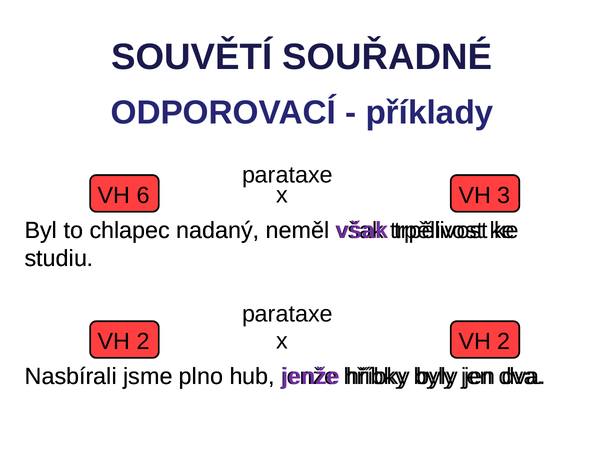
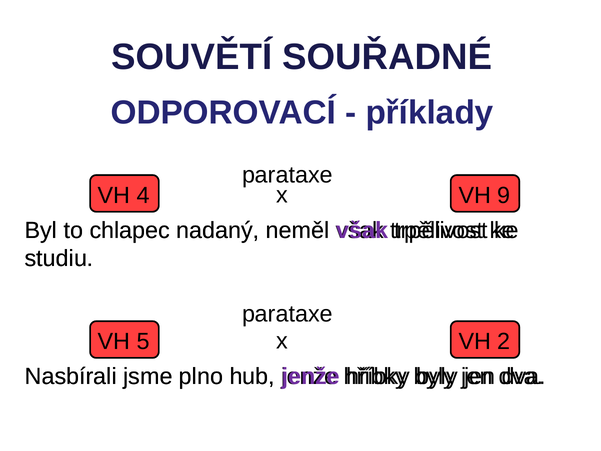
6: 6 -> 4 (143, 195)
3: 3 -> 9 (504, 195)
2: 2 -> 5 (143, 341)
